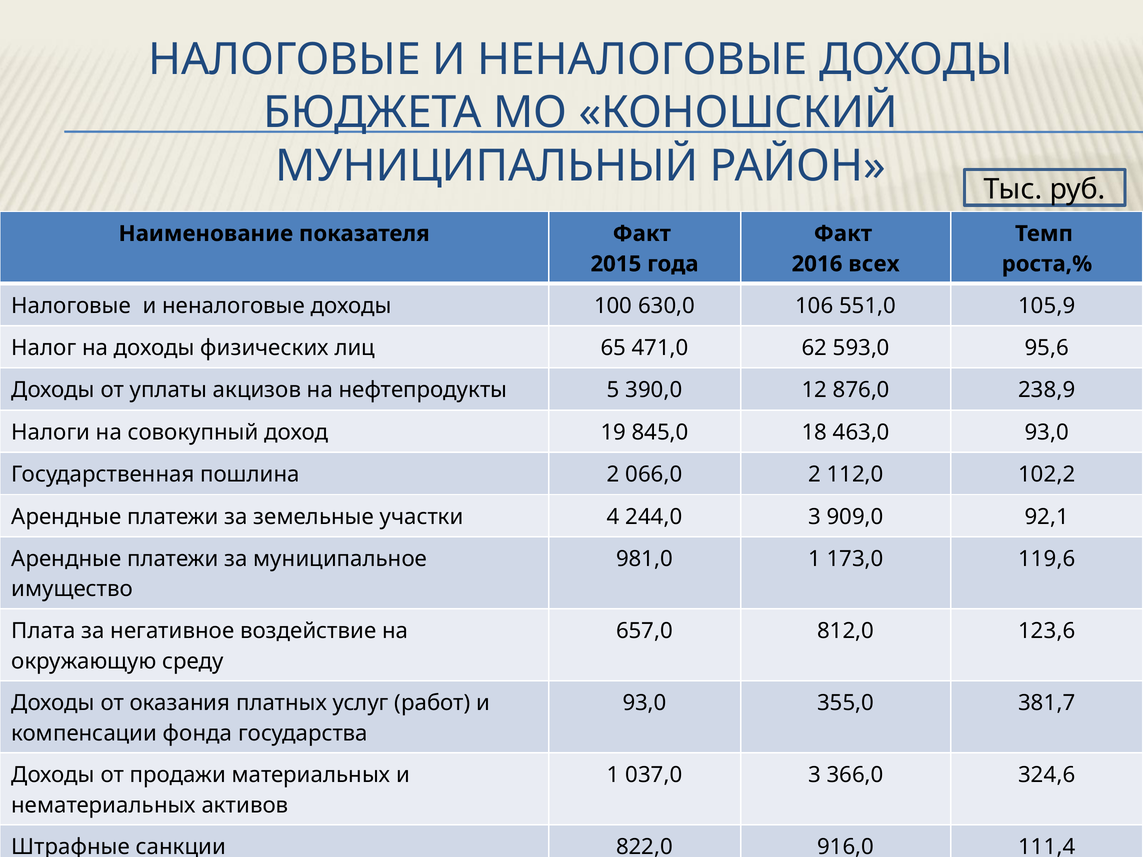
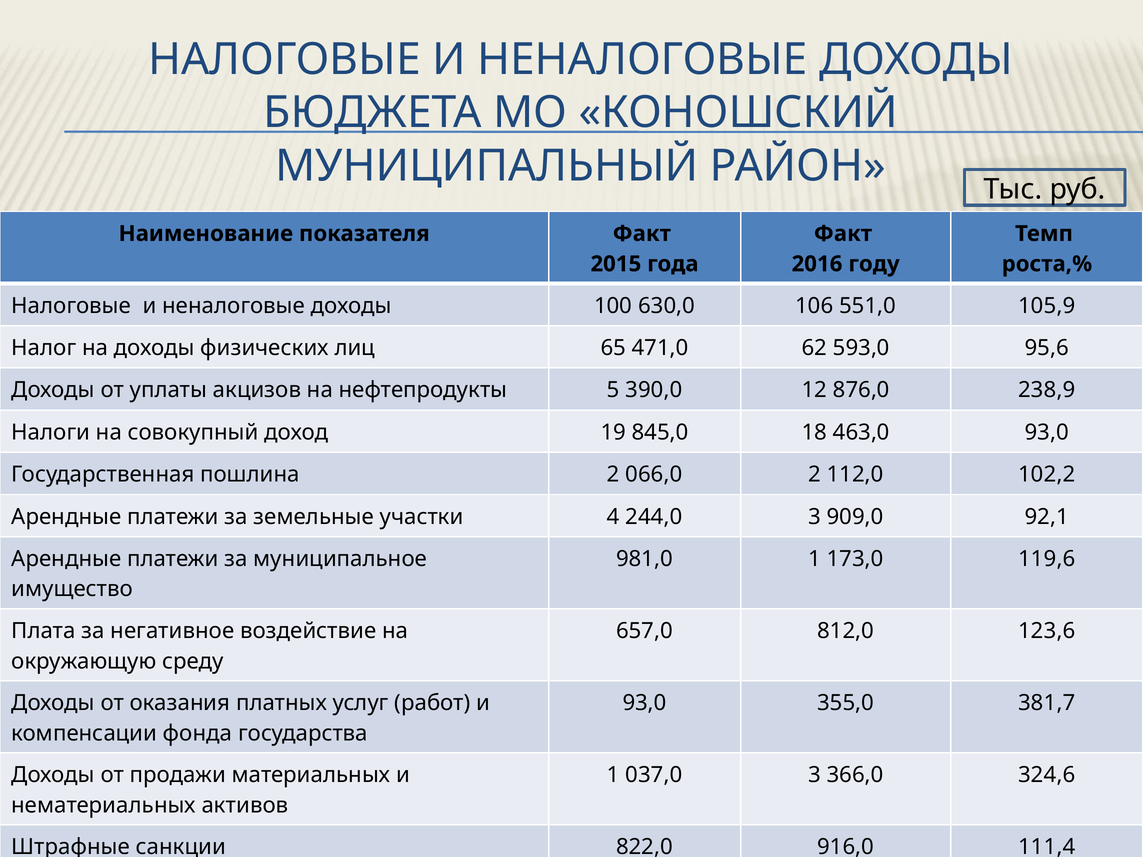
всех: всех -> году (874, 264)
